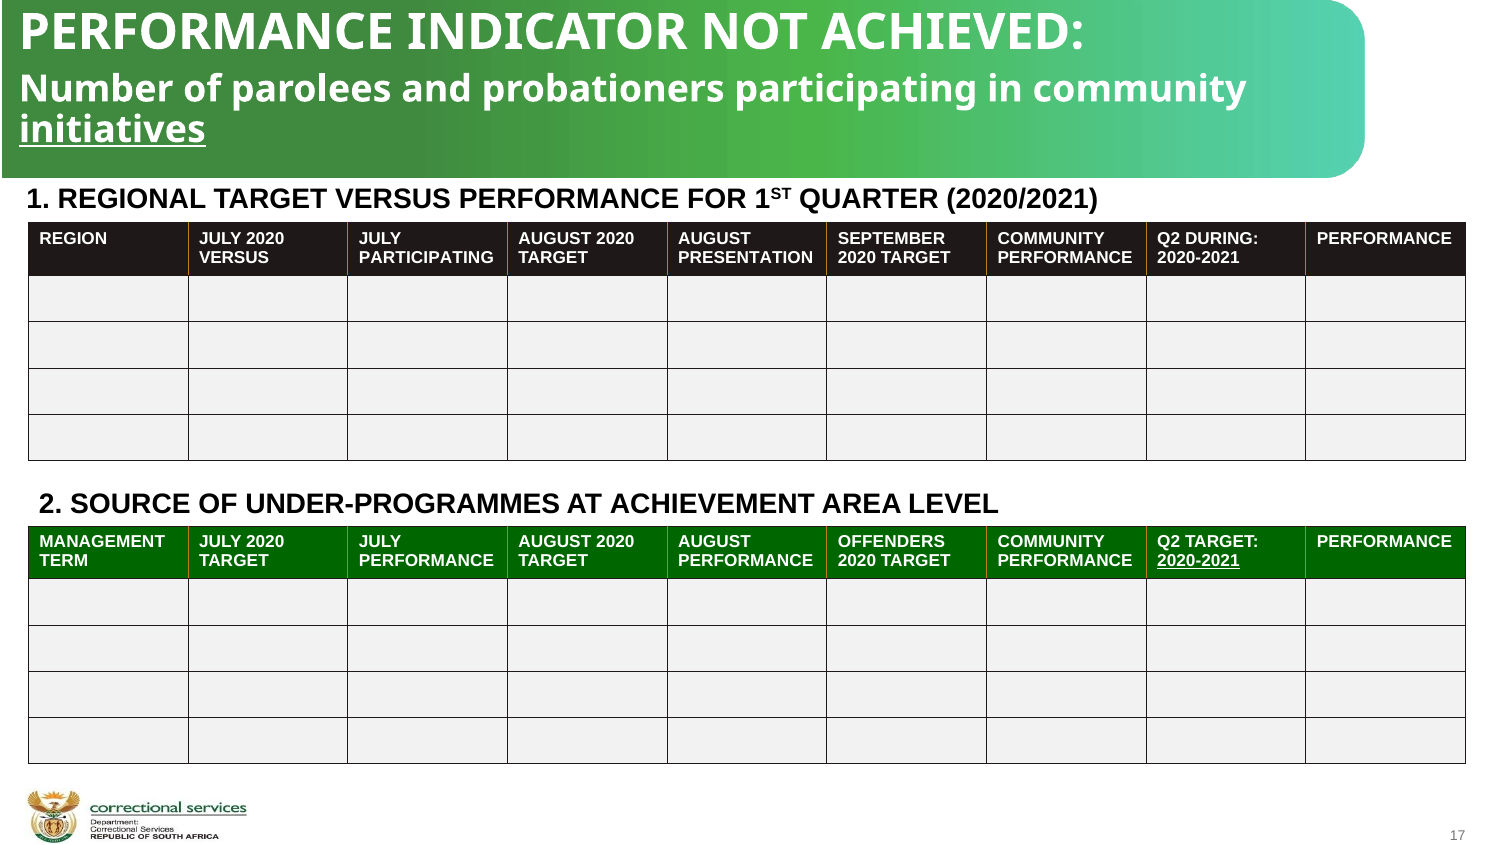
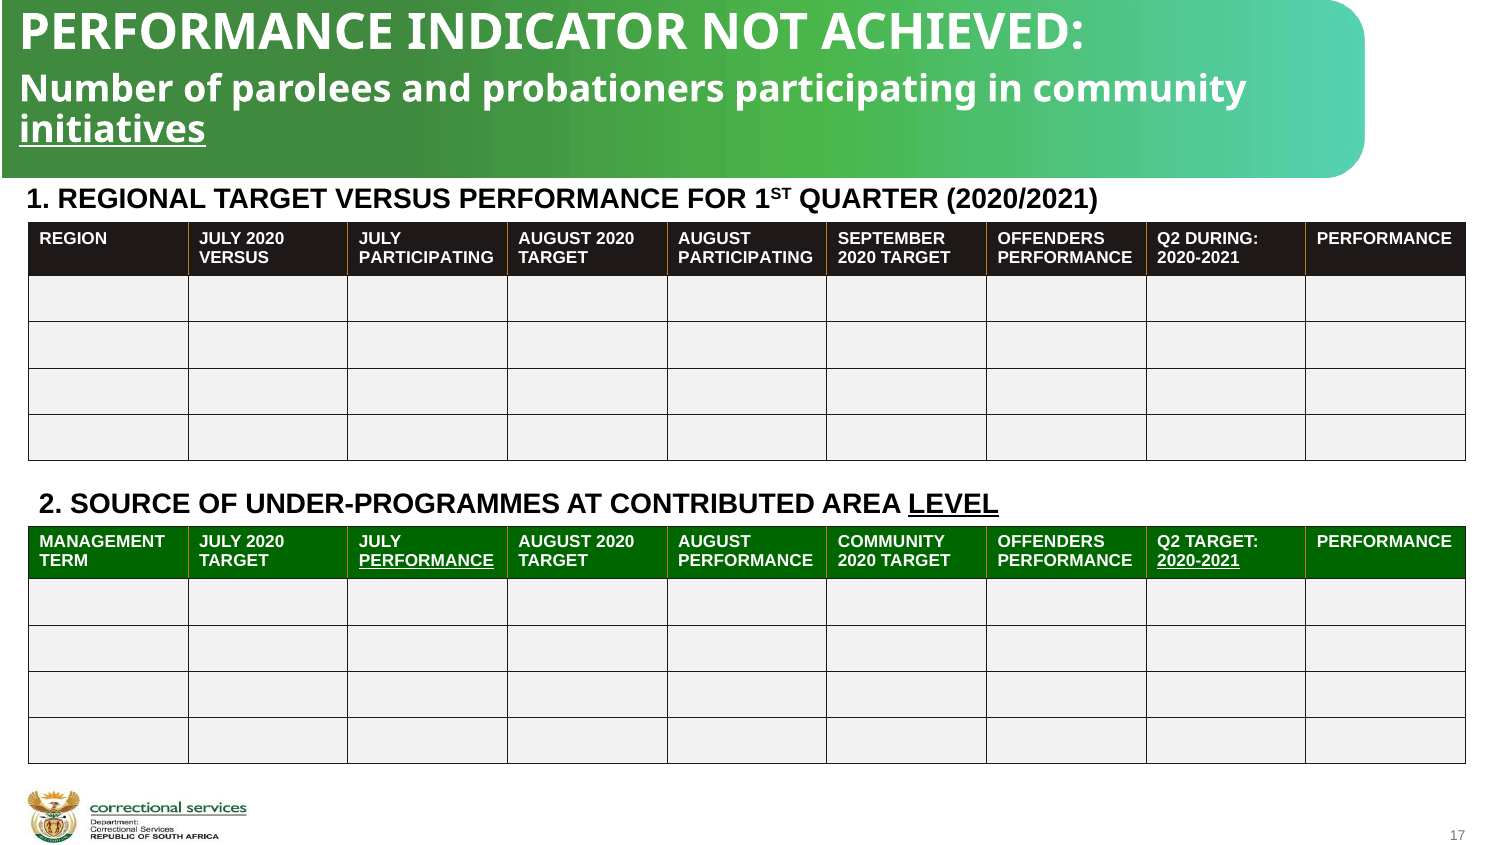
COMMUNITY: COMMUNITY -> OFFENDERS (1051, 238)
PRESENTATION: PRESENTATION -> PARTICIPATING (746, 258)
ACHIEVEMENT: ACHIEVEMENT -> CONTRIBUTED (712, 504)
LEVEL underline: none -> present (954, 504)
OFFENDERS: OFFENDERS -> COMMUNITY (891, 542)
COMMUNITY: COMMUNITY -> OFFENDERS (1051, 542)
PERFORMANCE underline: none -> present (426, 561)
